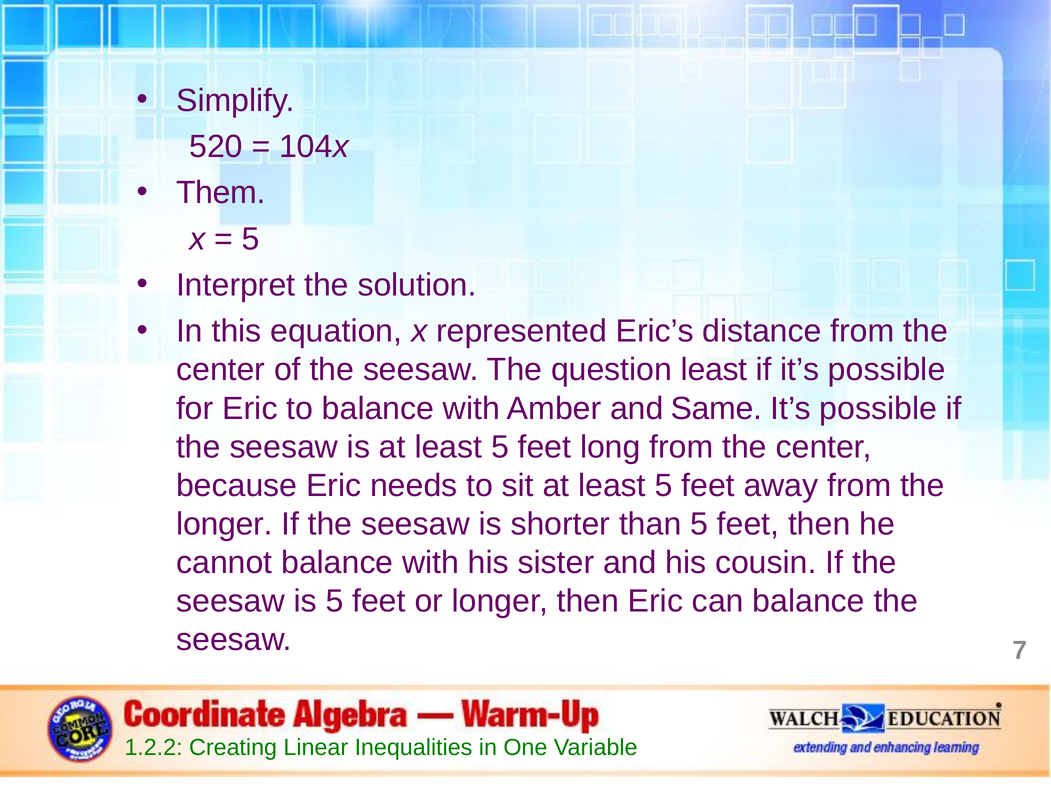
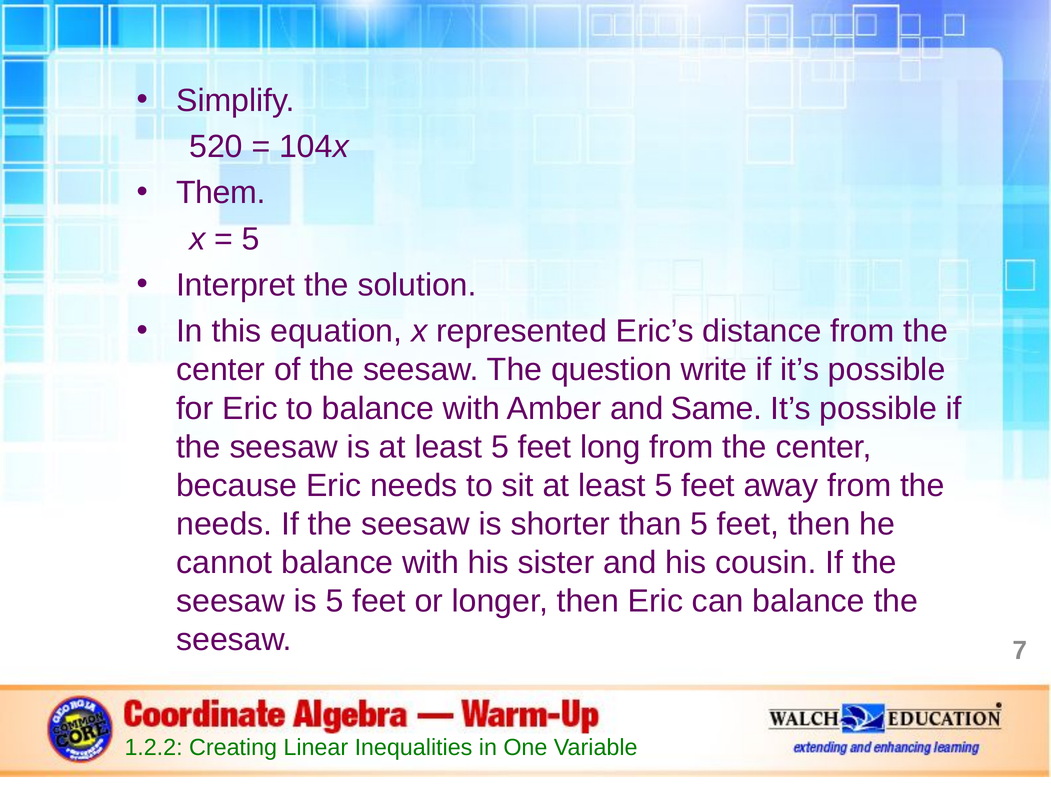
question least: least -> write (714, 370)
longer: longer -> needs (224, 524)
